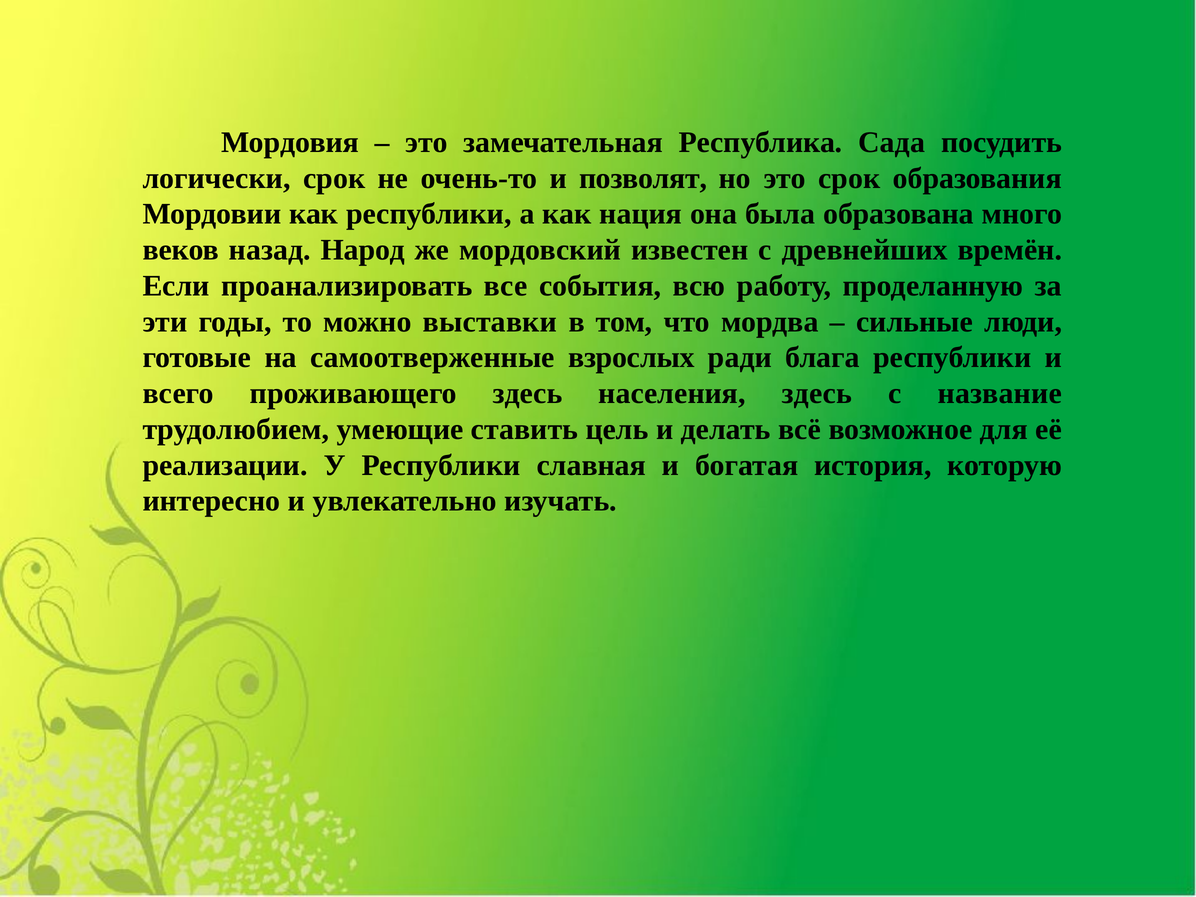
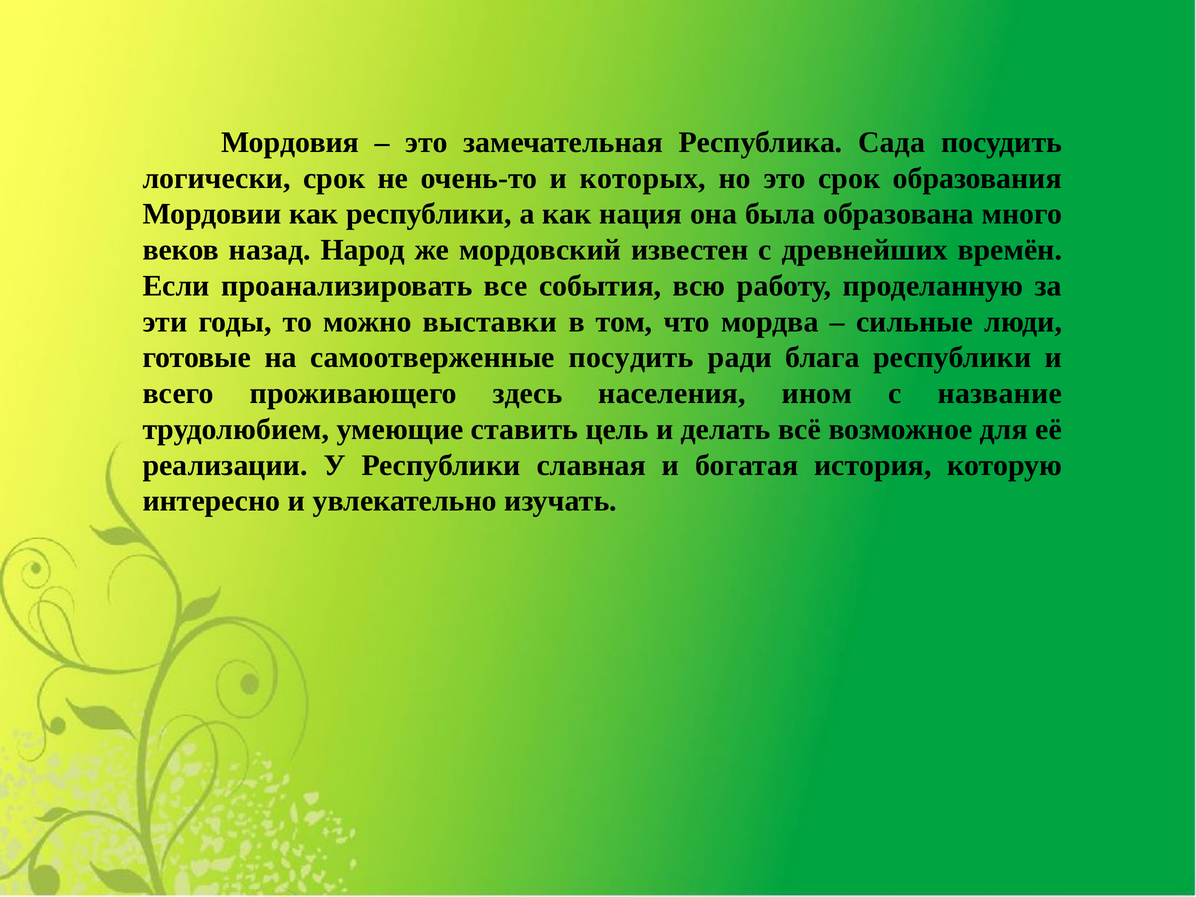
позволят: позволят -> которых (643, 178)
самоотверженные взрослых: взрослых -> посудить (631, 358)
населения здесь: здесь -> ином (817, 393)
